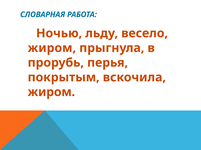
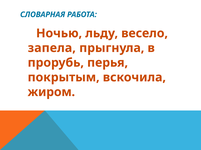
жиром: жиром -> запела (52, 48)
